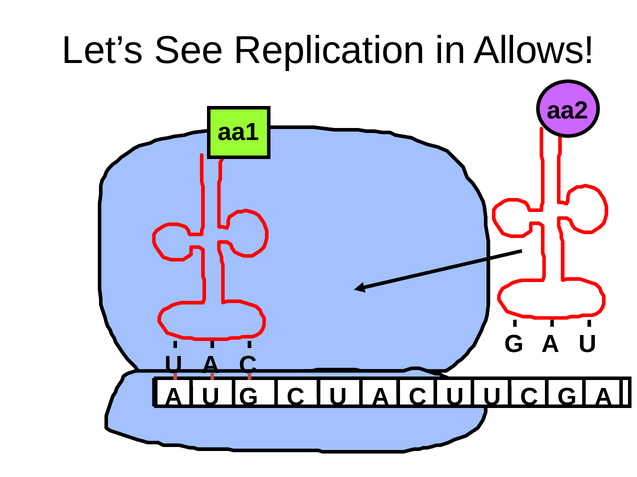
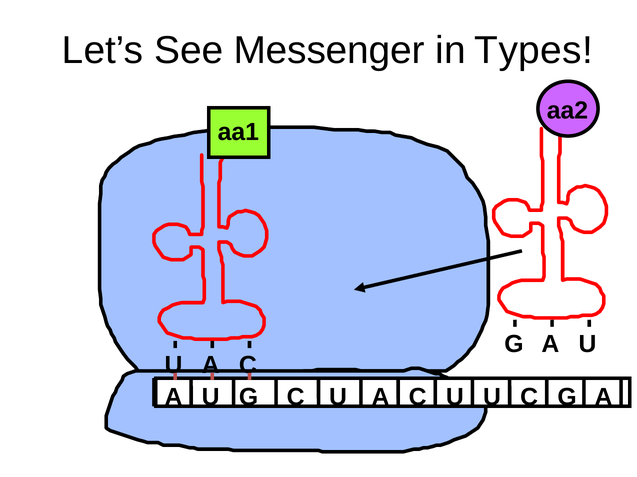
Replication: Replication -> Messenger (329, 50)
Allows: Allows -> Types (534, 50)
